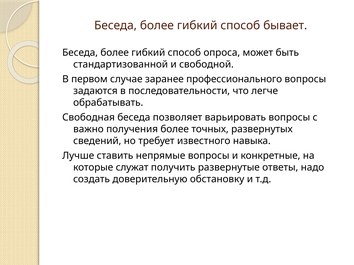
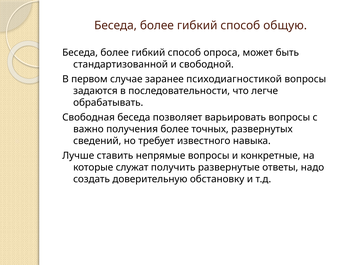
бывает: бывает -> общую (285, 25)
профессионального: профессионального -> психодиагностикой (234, 79)
